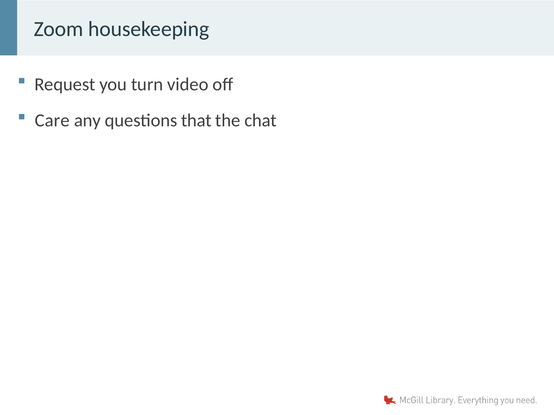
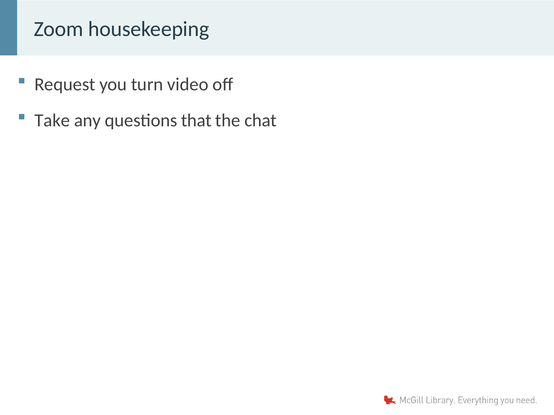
Care: Care -> Take (52, 120)
